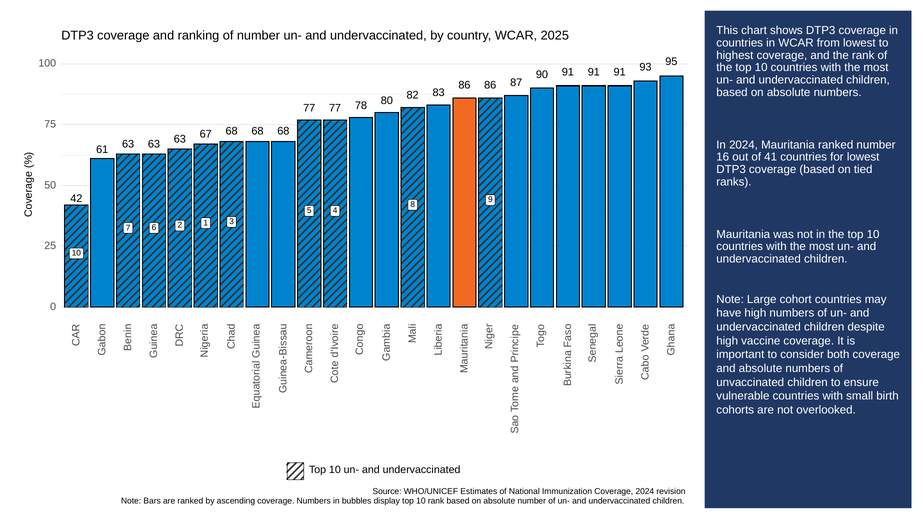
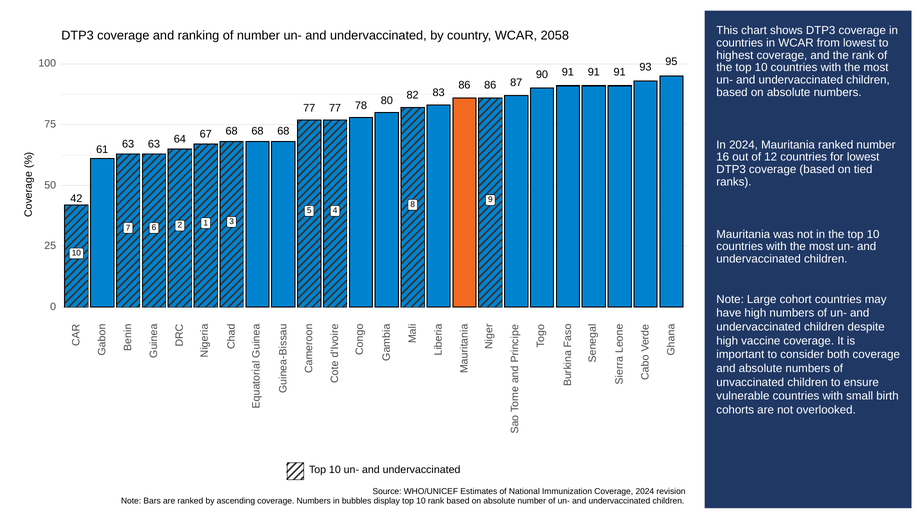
2025: 2025 -> 2058 (555, 36)
63: 63 -> 64 (180, 139)
41: 41 -> 12 (771, 157)
